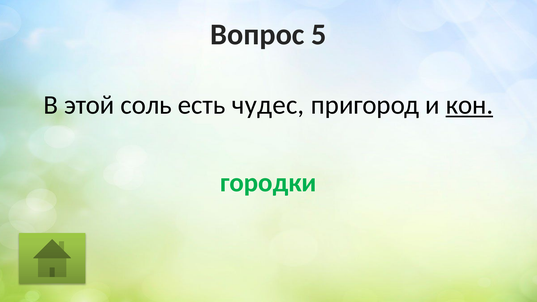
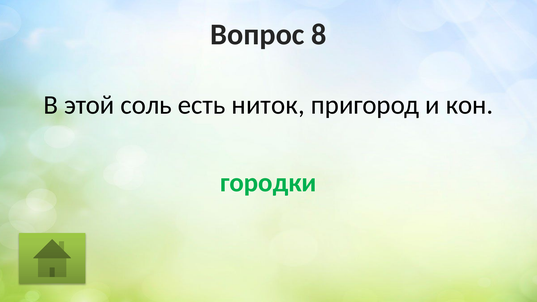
5: 5 -> 8 (319, 34)
чудес: чудес -> ниток (268, 105)
кон underline: present -> none (469, 105)
